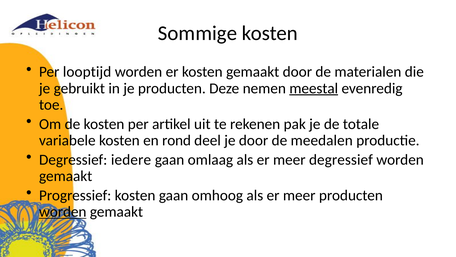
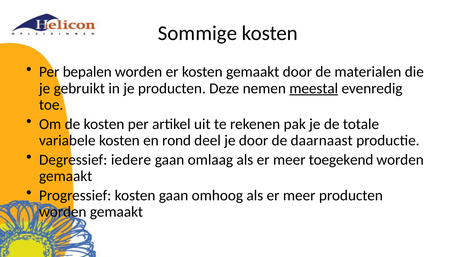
looptijd: looptijd -> bepalen (87, 72)
meedalen: meedalen -> daarnaast (322, 140)
meer degressief: degressief -> toegekend (341, 159)
worden underline: present -> none (63, 211)
